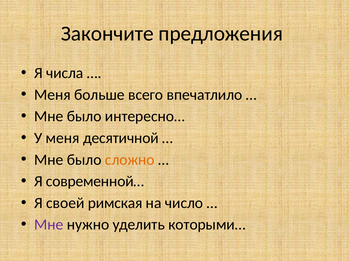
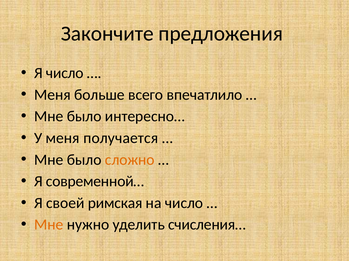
Я числа: числа -> число (65, 73)
десятичной: десятичной -> получается (121, 138)
Мне colour: purple -> orange (49, 225)
которыми…: которыми… -> счисления… (207, 225)
